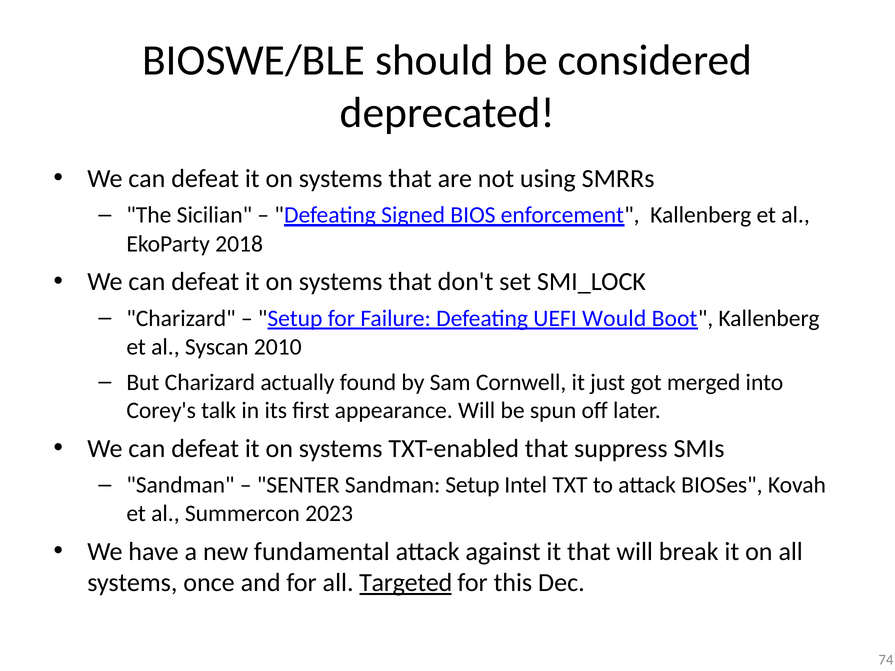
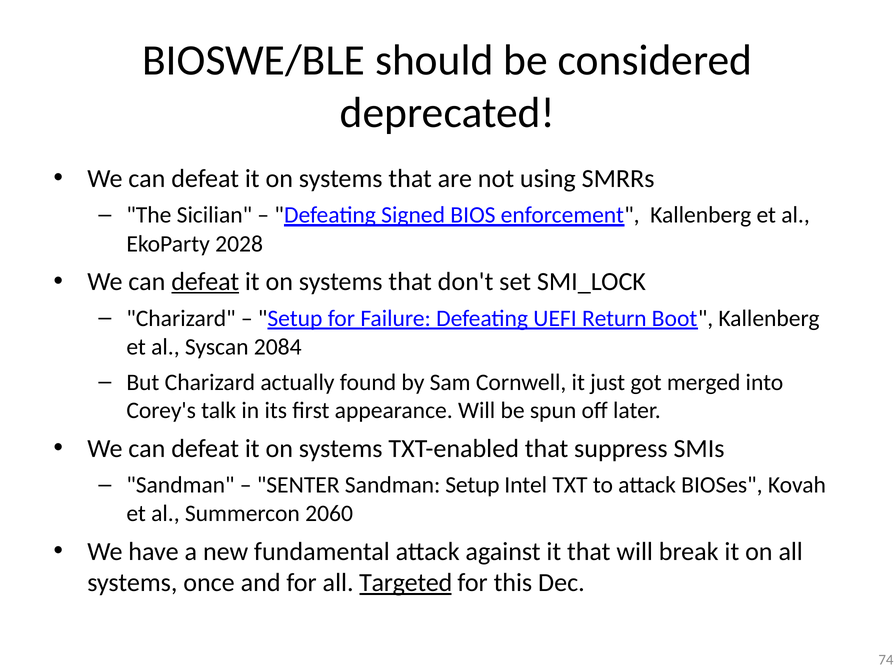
2018: 2018 -> 2028 (239, 244)
defeat underline: none -> present (205, 282)
Would: Would -> Return (614, 318)
2010: 2010 -> 2084 (278, 347)
2023: 2023 -> 2060 (329, 514)
